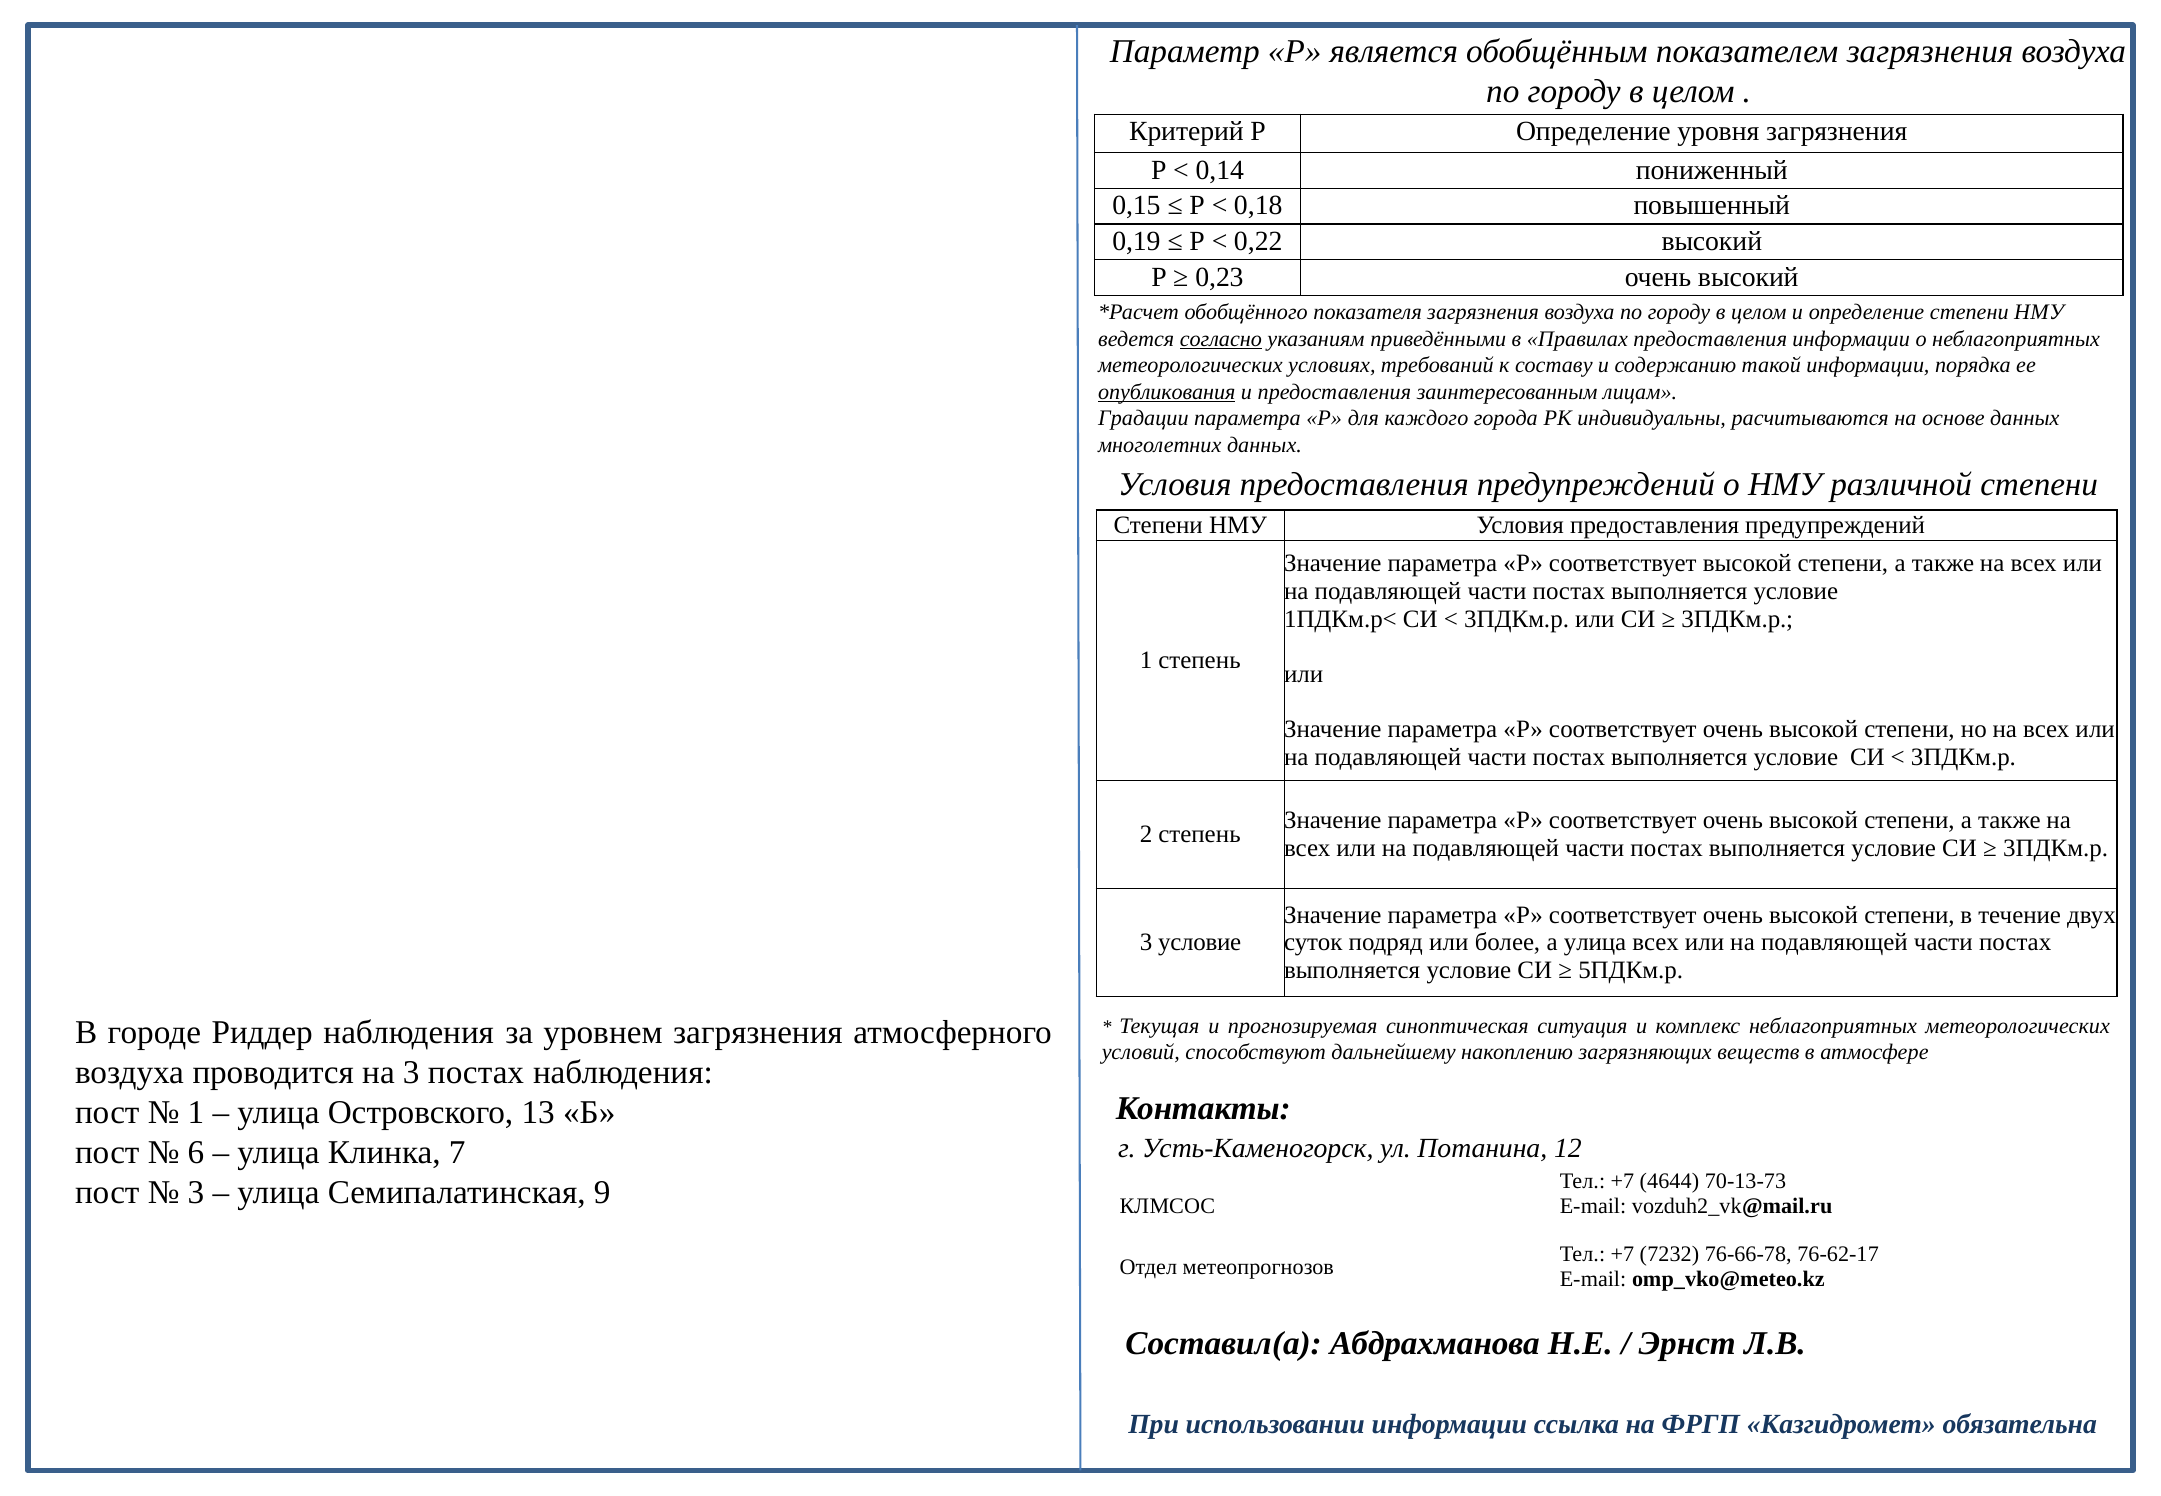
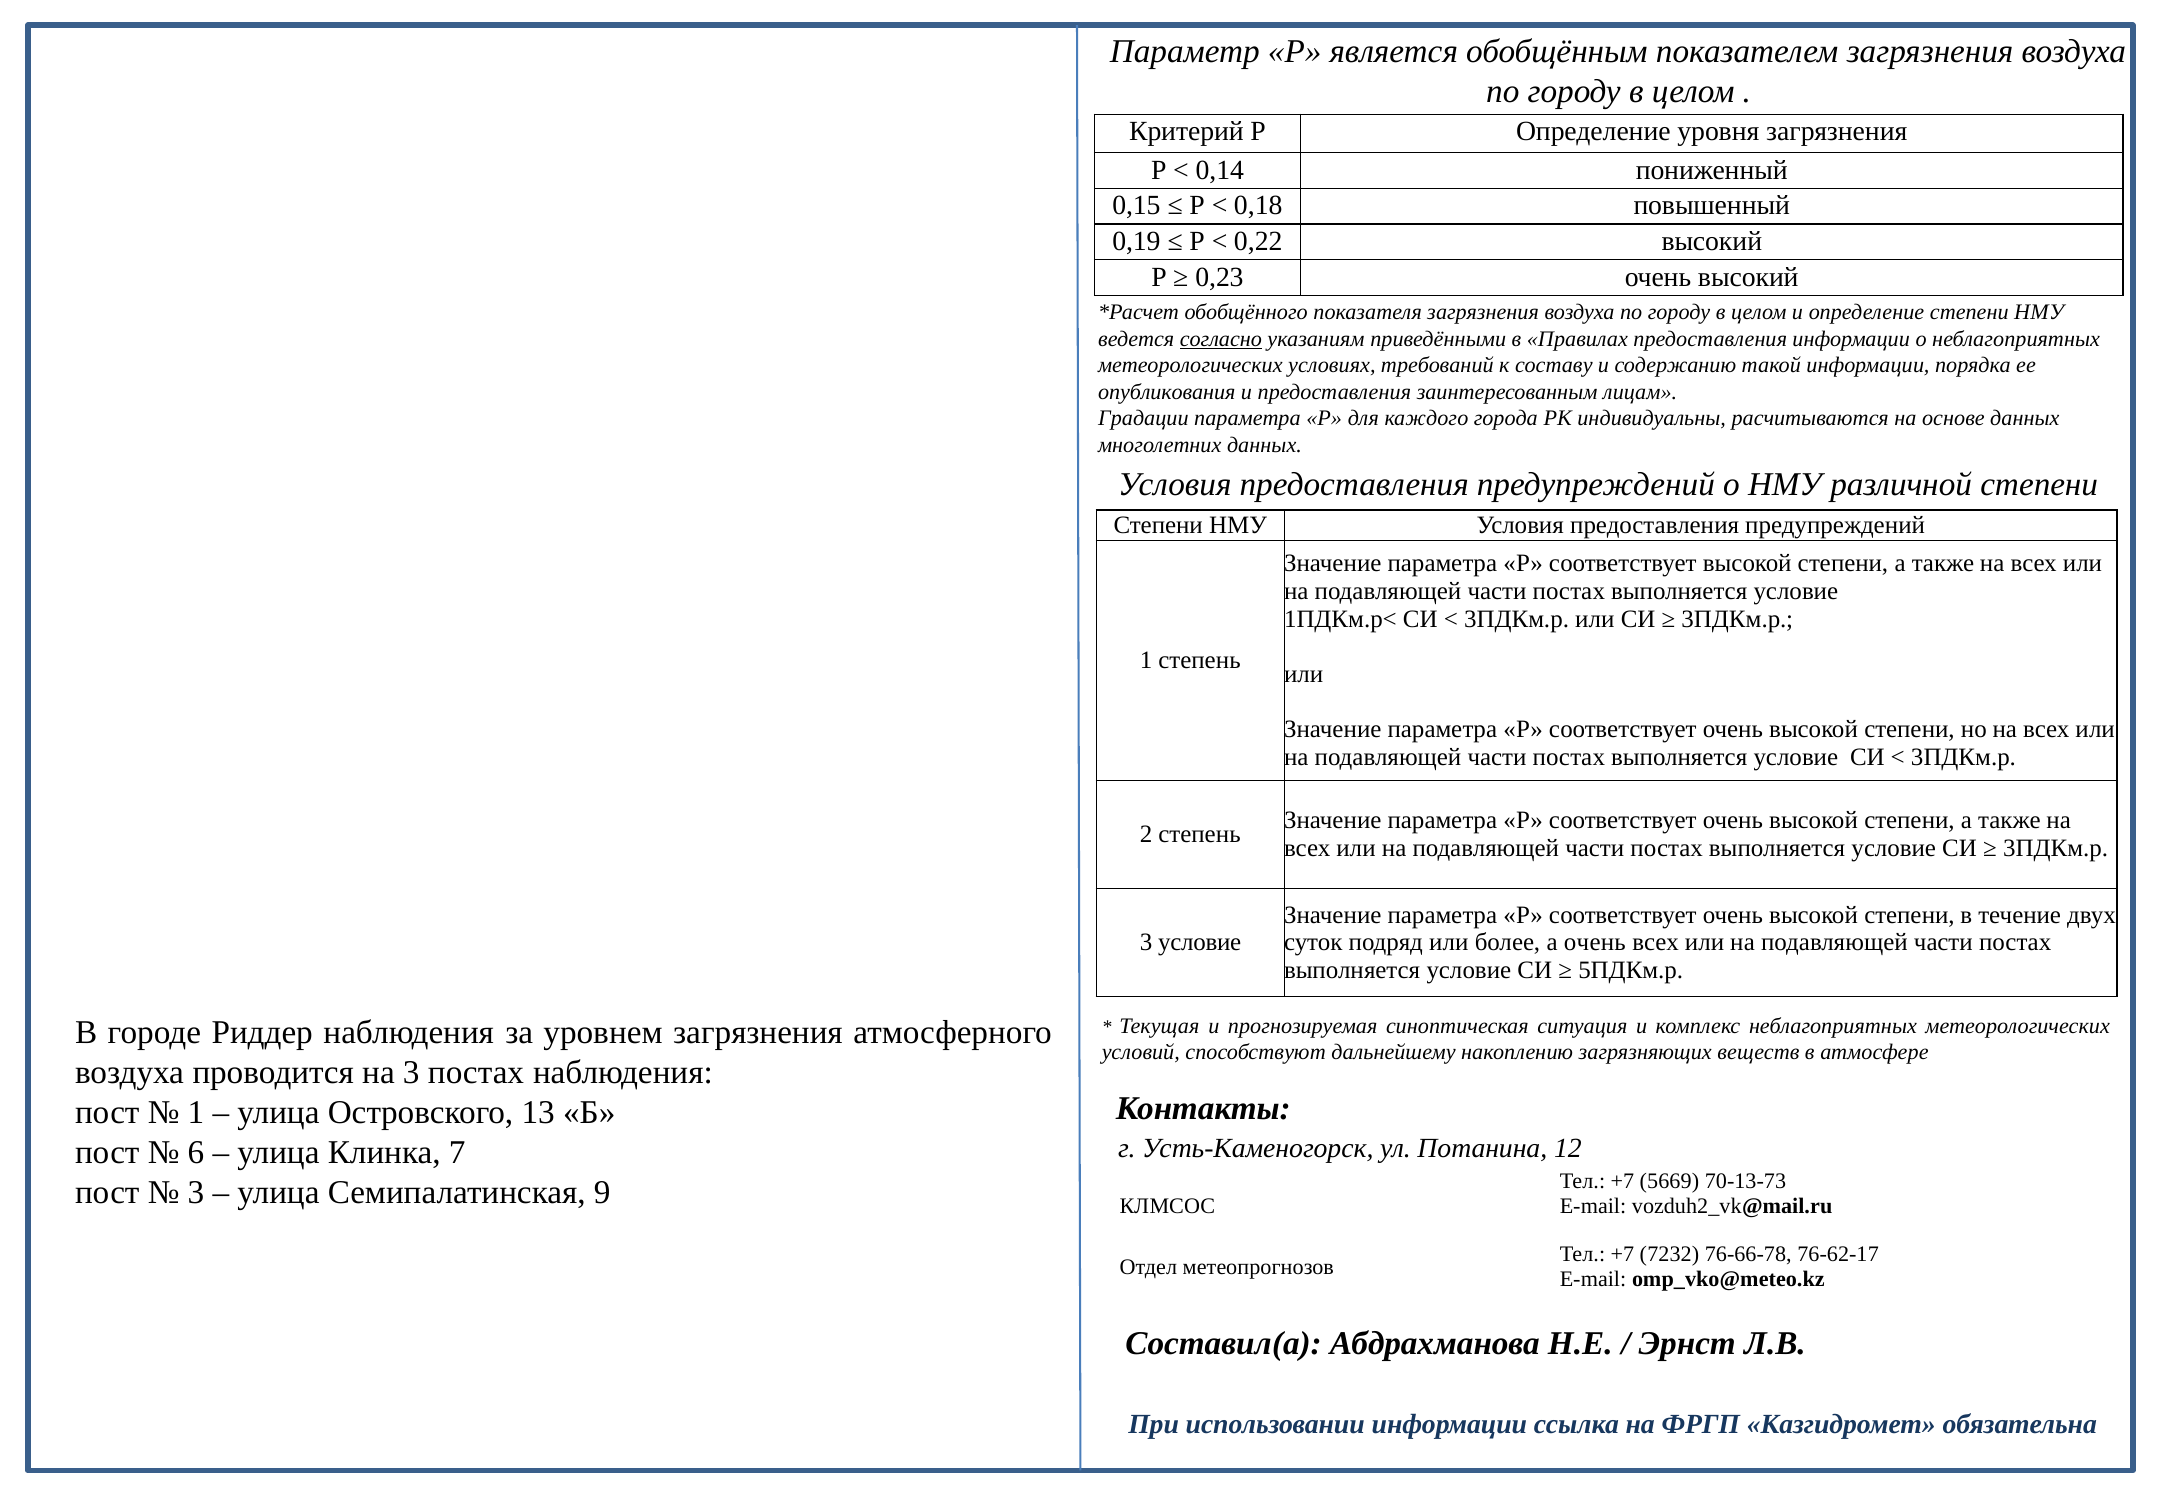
опубликования underline: present -> none (1167, 392)
а улица: улица -> очень (1595, 943)
4644: 4644 -> 5669 (1669, 1181)
